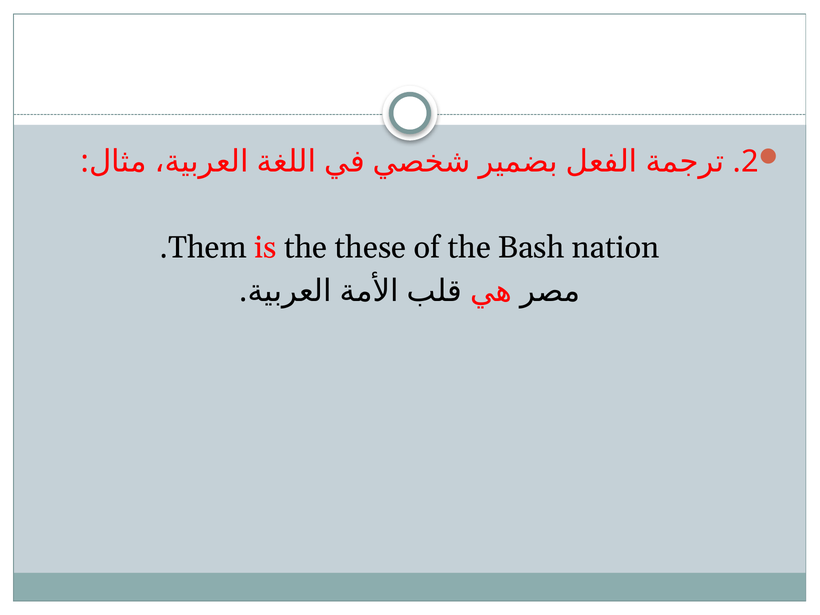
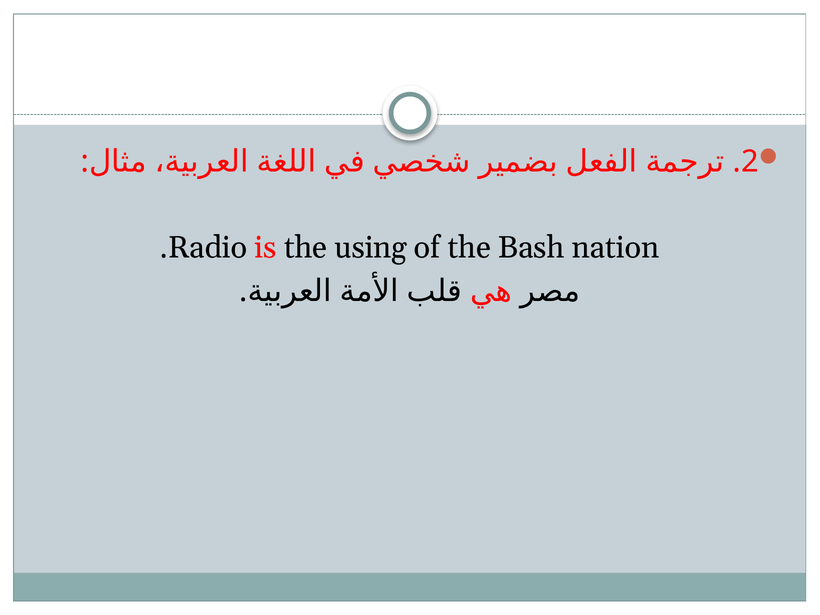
Them: Them -> Radio (208, 248)
these: these -> using (371, 248)
